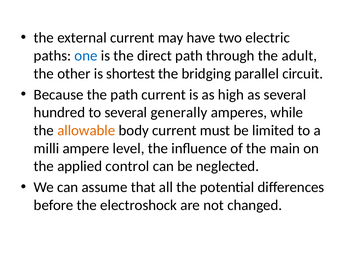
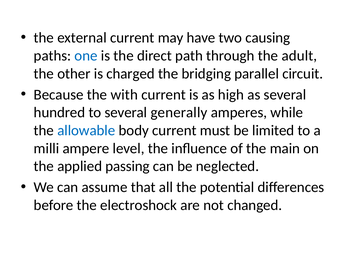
electric: electric -> causing (268, 38)
shortest: shortest -> charged (131, 73)
the path: path -> with (124, 94)
allowable colour: orange -> blue (86, 130)
control: control -> passing (128, 166)
